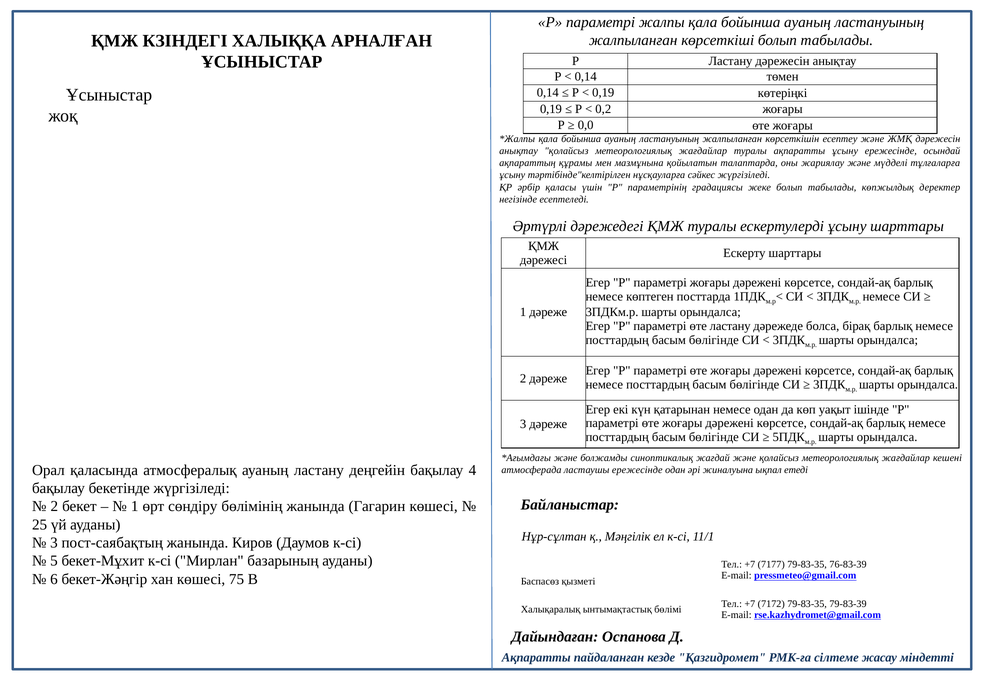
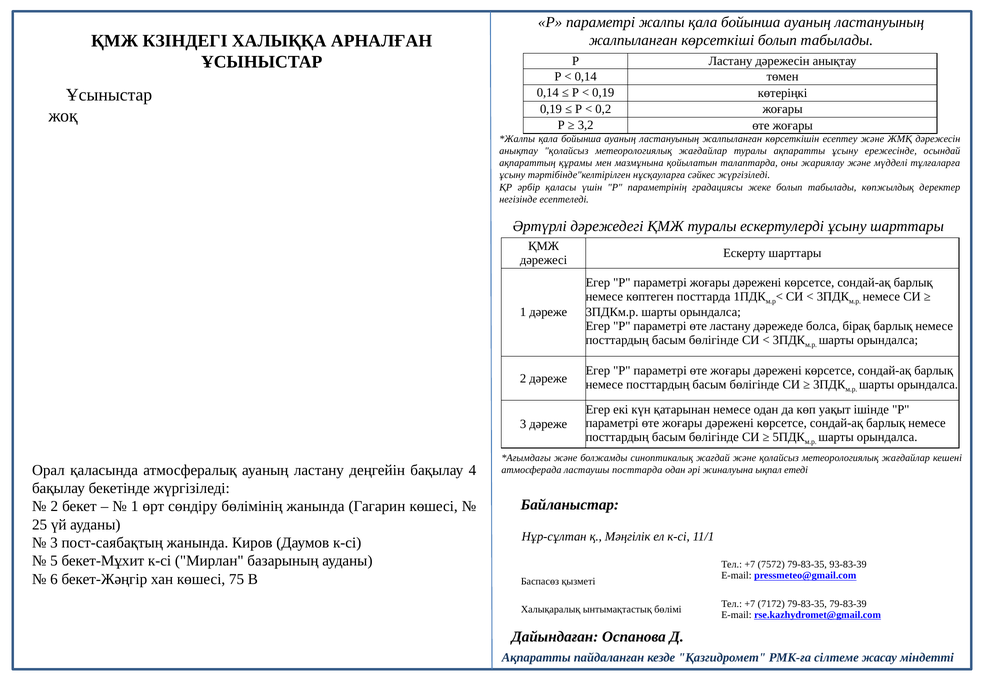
0,0: 0,0 -> 3,2 (586, 125)
ластаушы ережесінде: ережесінде -> посттарда (637, 470)
7177: 7177 -> 7572 (771, 565)
76-83-39: 76-83-39 -> 93-83-39 (848, 565)
